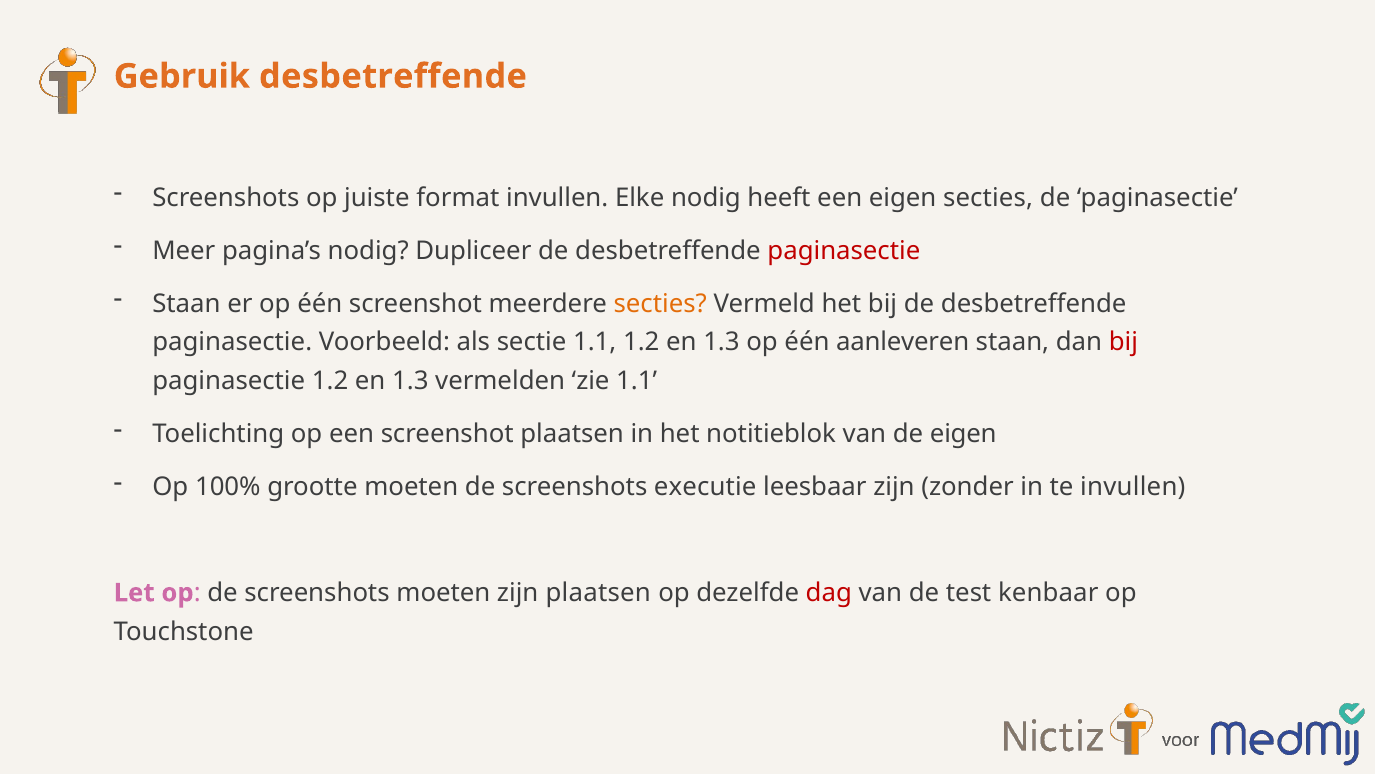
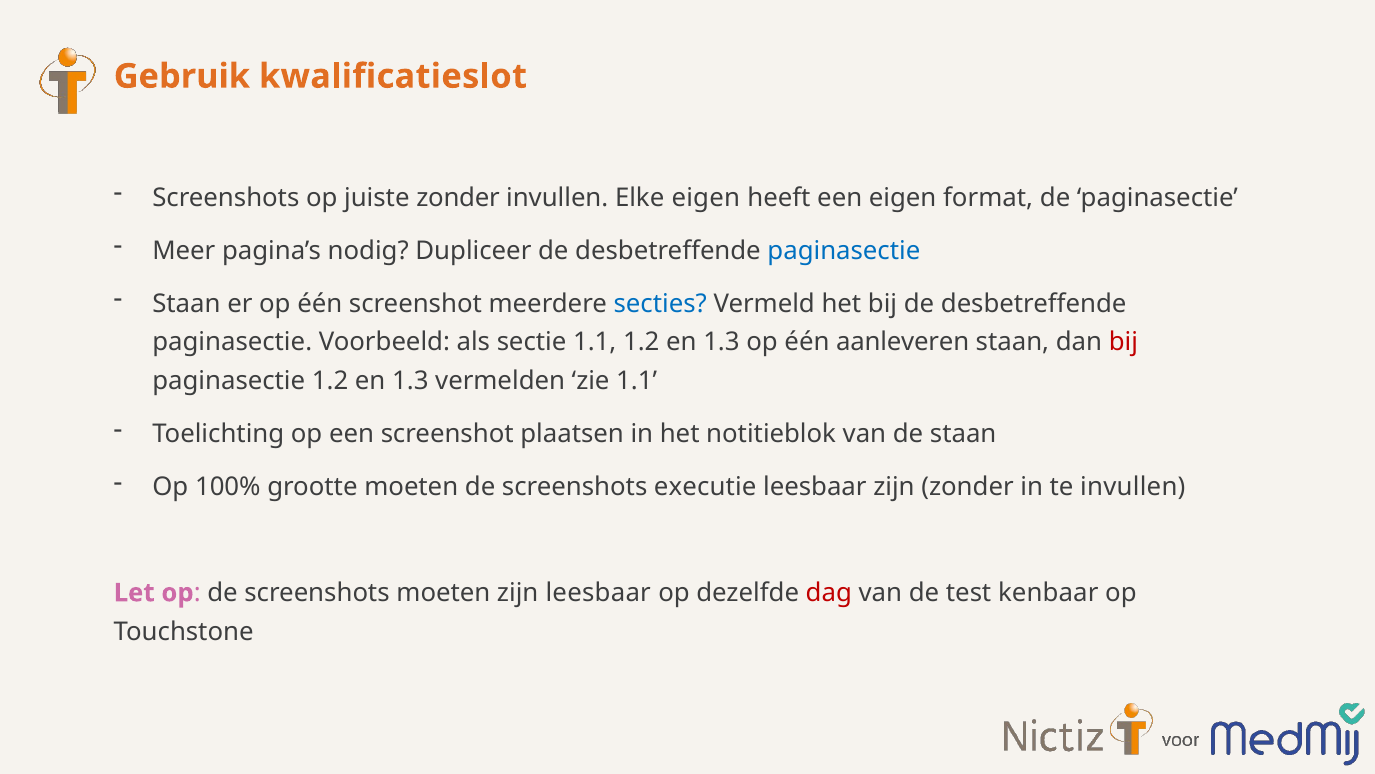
Gebruik desbetreffende: desbetreffende -> kwalificatieslot (393, 76)
juiste format: format -> zonder (458, 197)
Elke nodig: nodig -> eigen (706, 197)
eigen secties: secties -> format (988, 197)
paginasectie colour: red -> blue (844, 250)
secties colour: orange -> blue (660, 303)
de eigen: eigen -> staan (963, 434)
zijn plaatsen: plaatsen -> leesbaar (598, 592)
